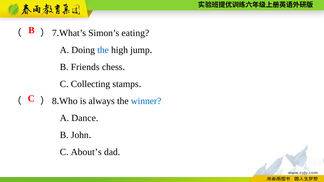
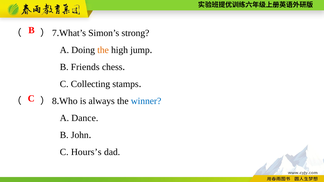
eating: eating -> strong (135, 33)
the colour: blue -> orange (103, 50)
About’s: About’s -> Hours’s (86, 152)
